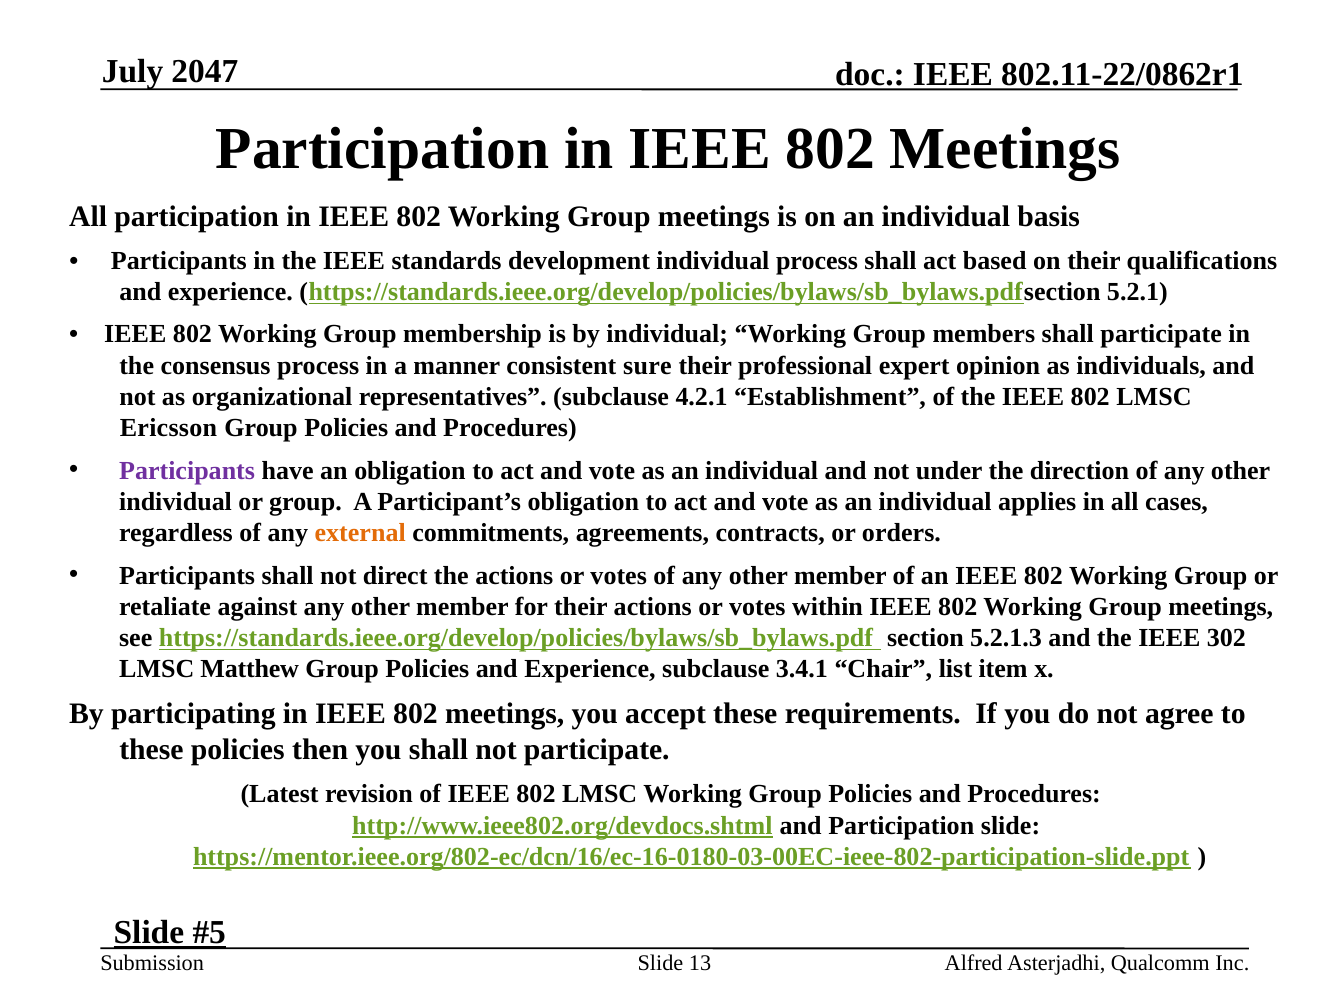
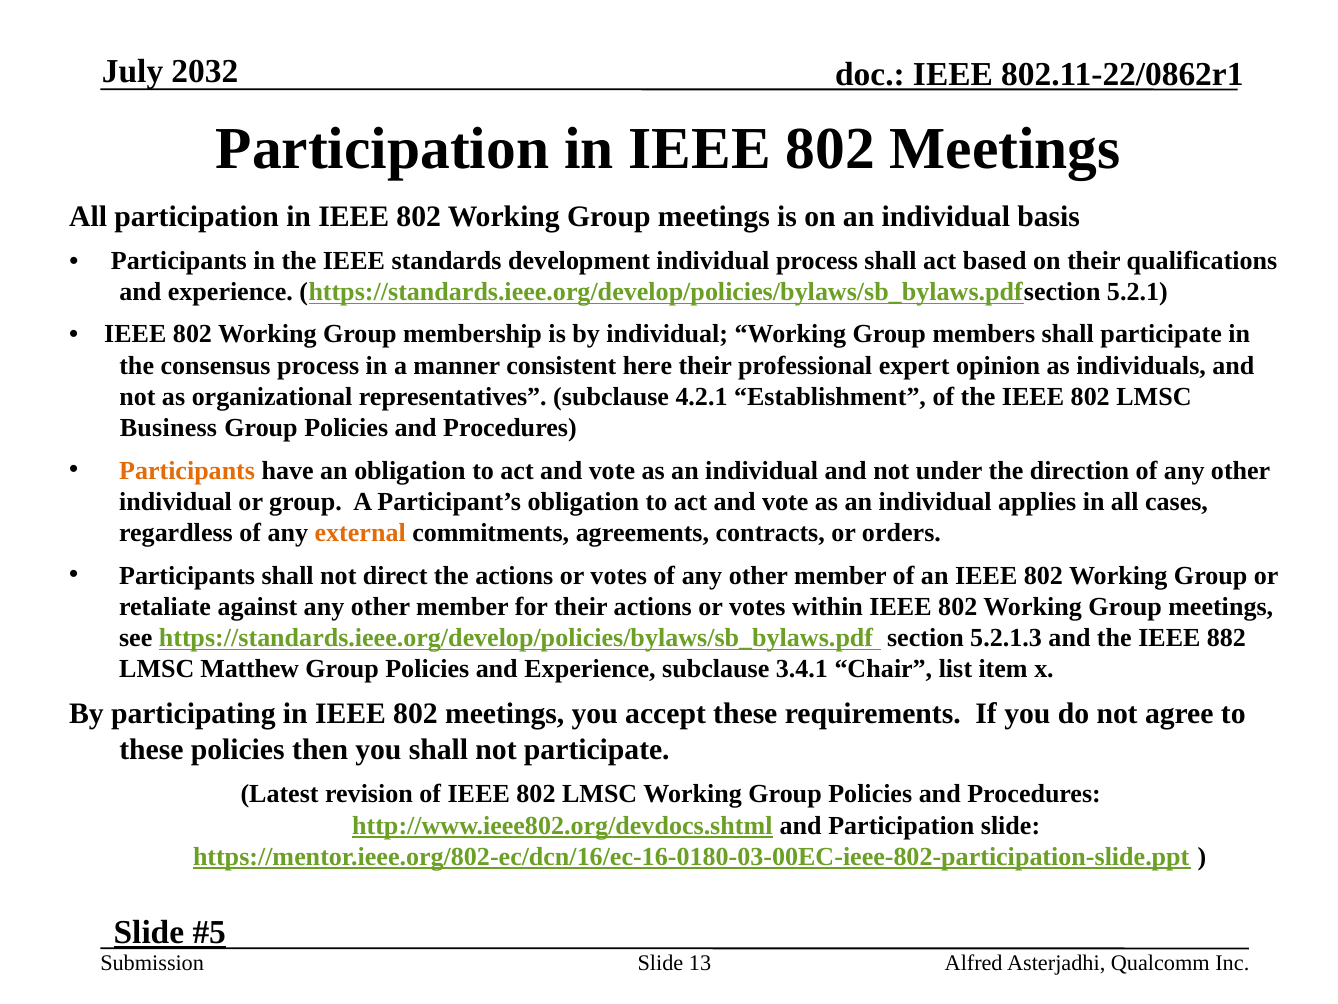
2047: 2047 -> 2032 (205, 71)
sure: sure -> here (647, 365)
Ericsson: Ericsson -> Business (168, 428)
Participants colour: purple -> orange (187, 470)
302: 302 -> 882 (1226, 638)
